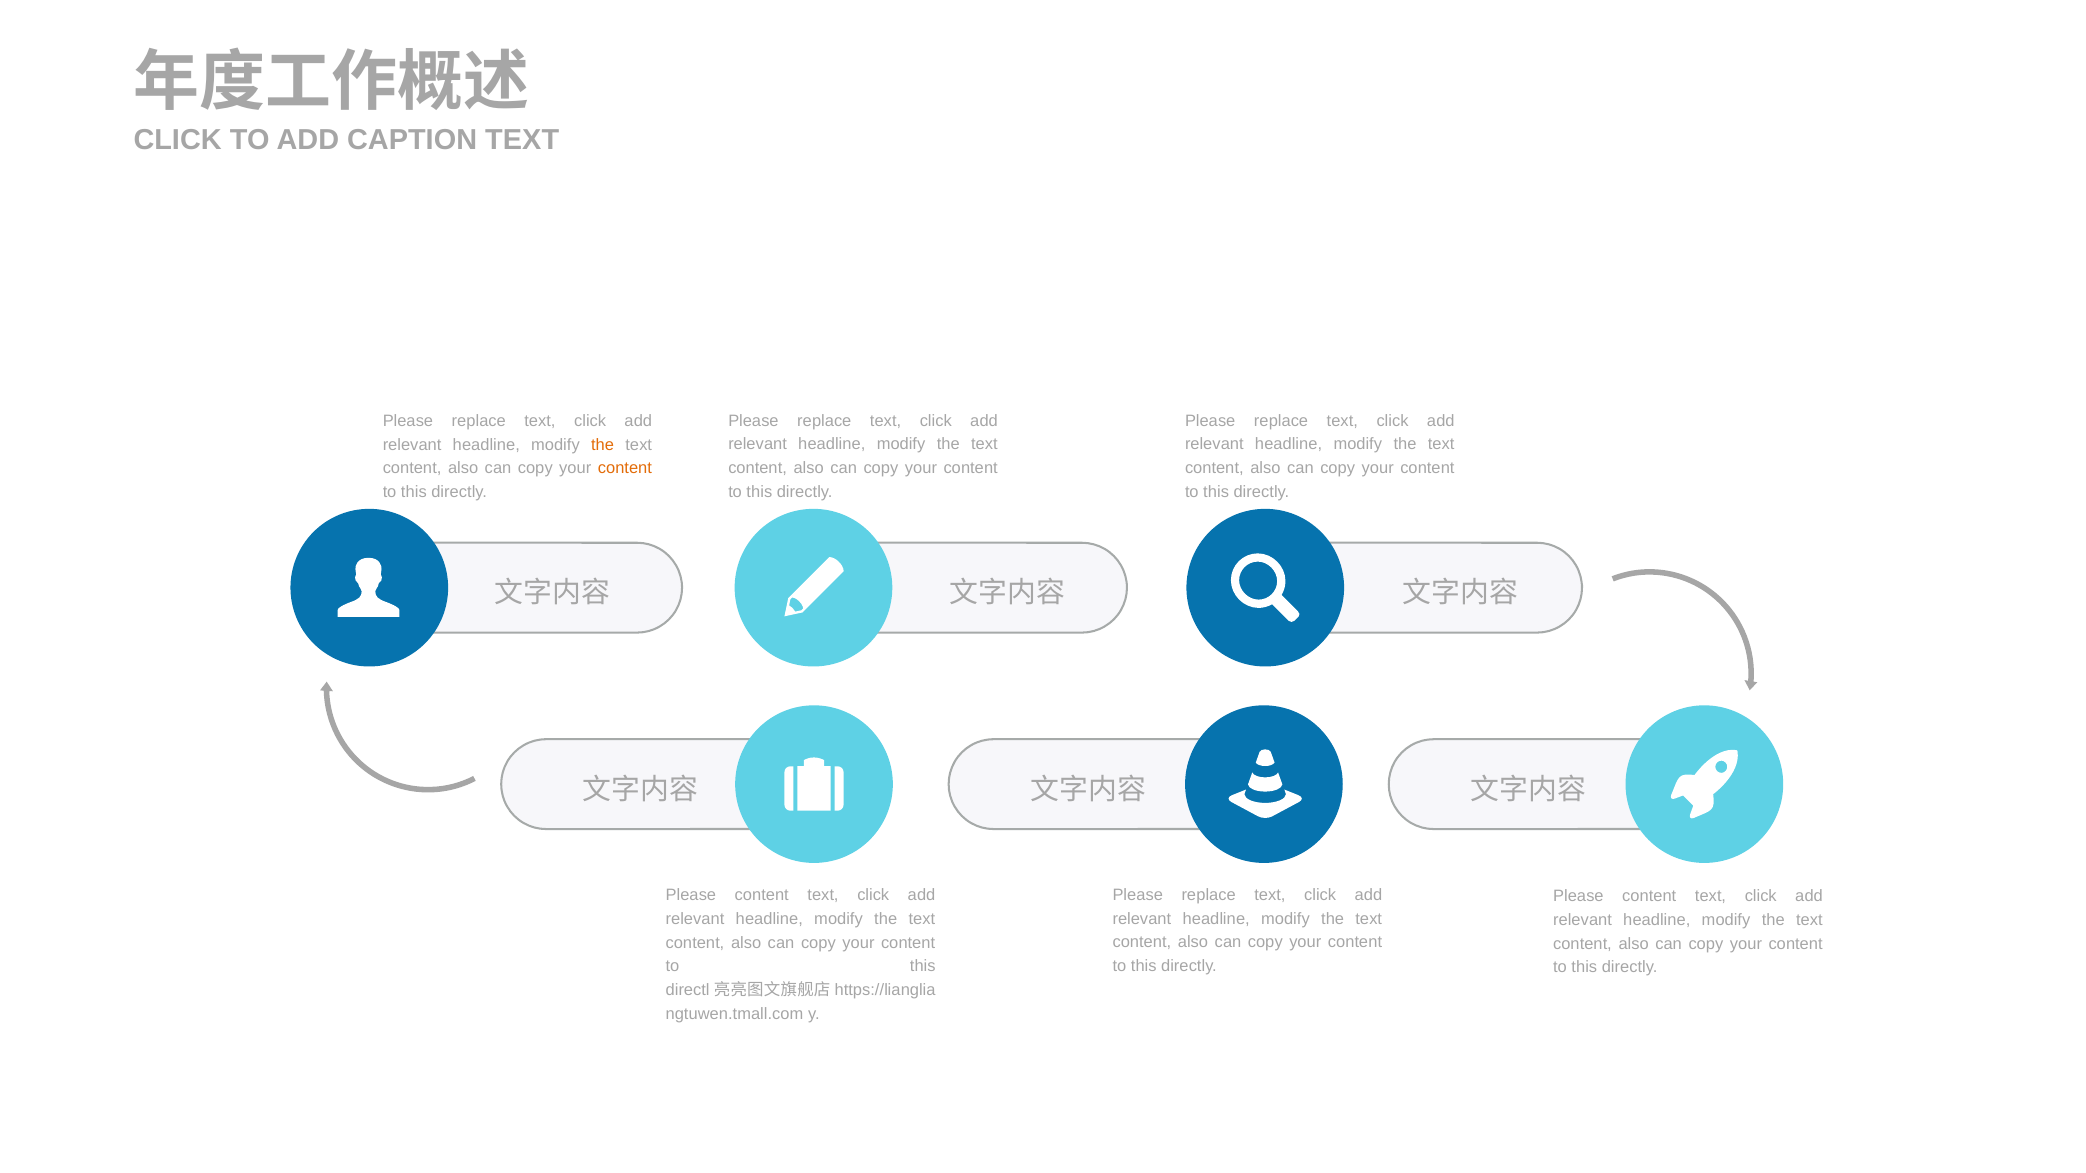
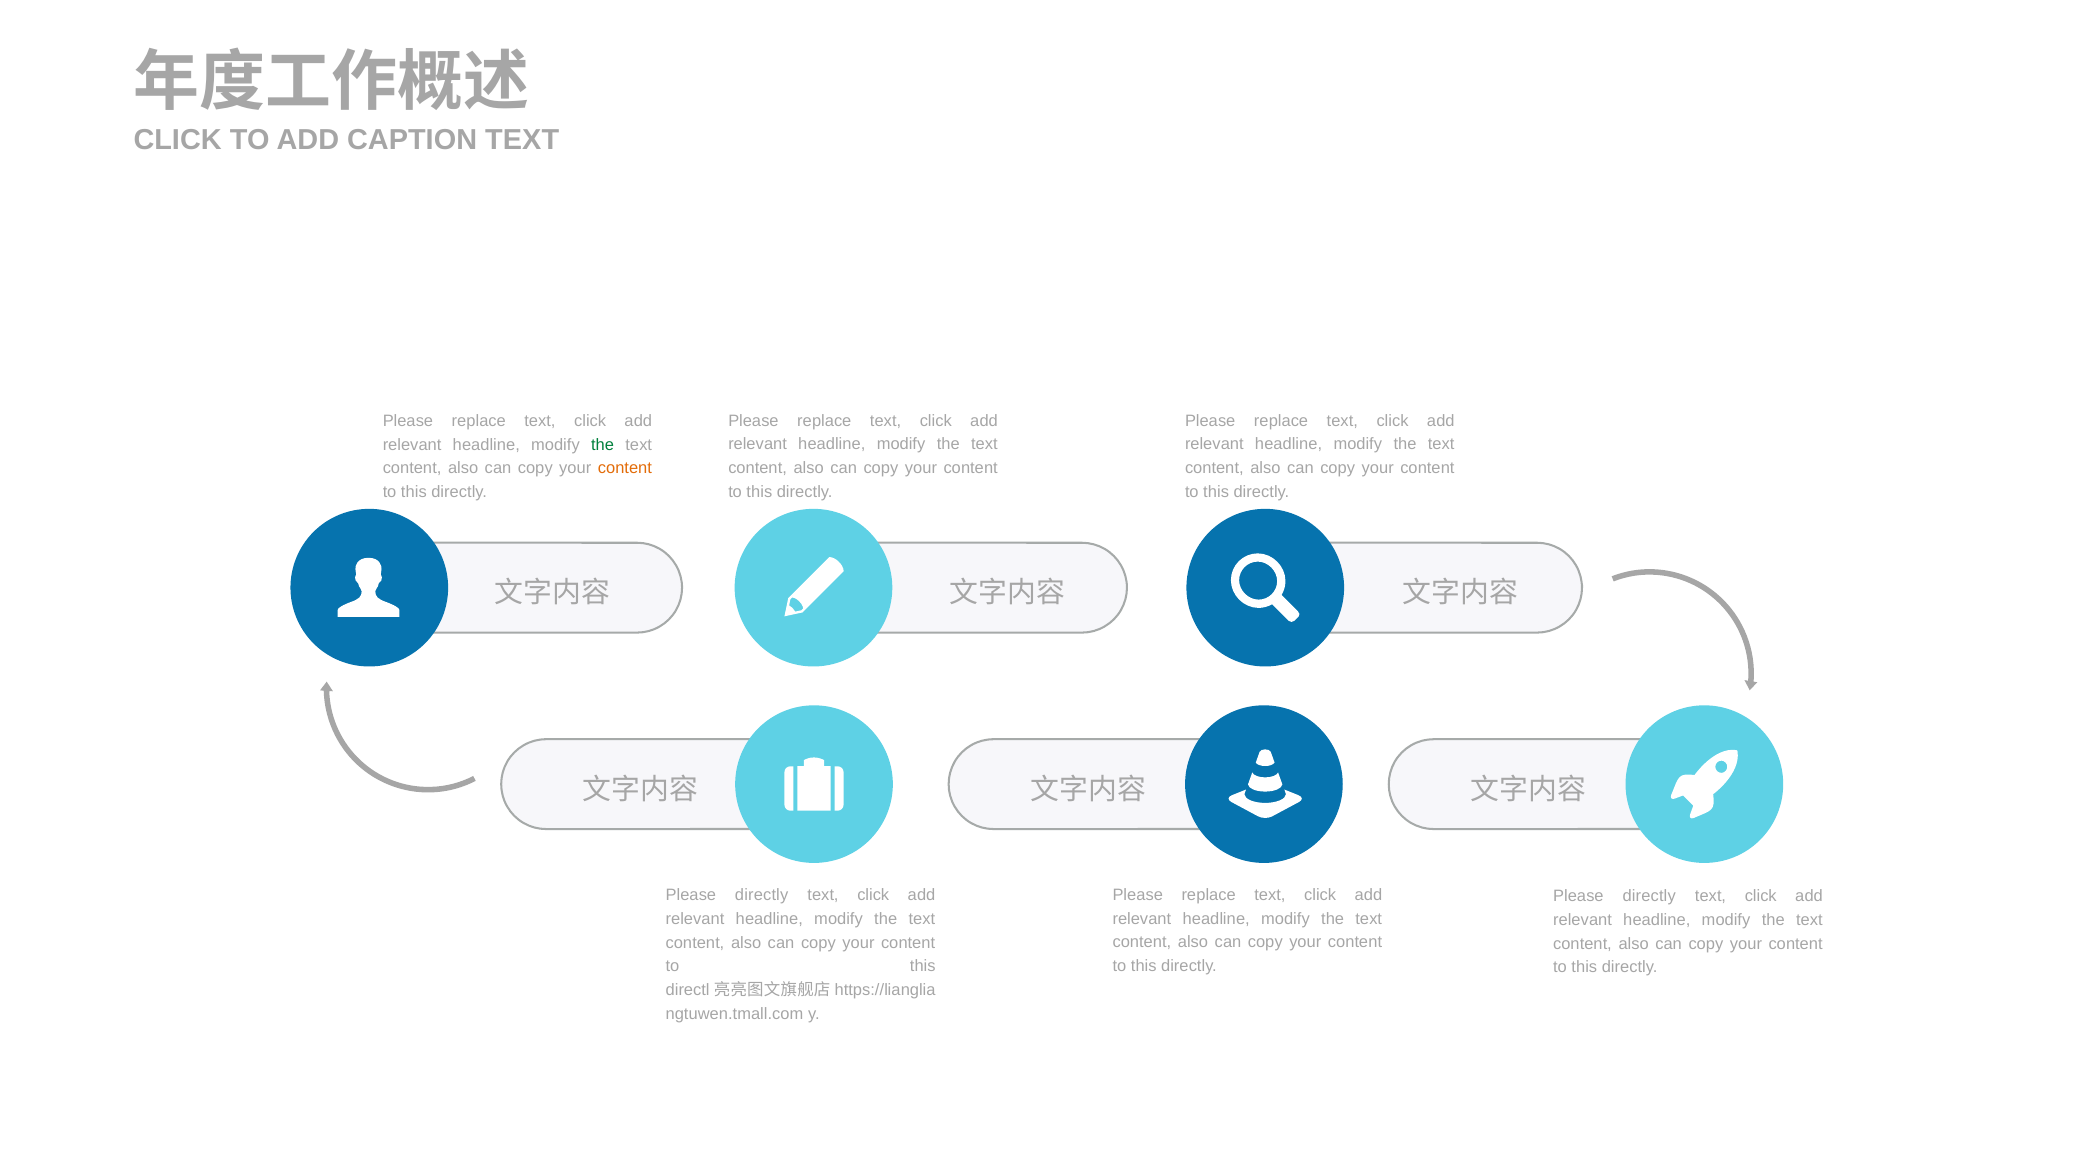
the colour: orange -> green (603, 445)
content: content -> directly (762, 896)
content: content -> directly (1649, 897)
